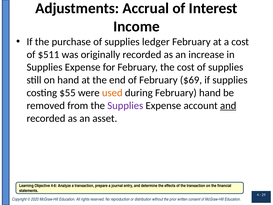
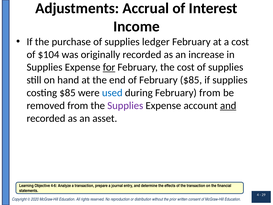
$511: $511 -> $104 (49, 54)
for underline: none -> present (109, 67)
February $69: $69 -> $85 (191, 80)
costing $55: $55 -> $85 (68, 93)
used colour: orange -> blue (112, 93)
February hand: hand -> from (210, 93)
